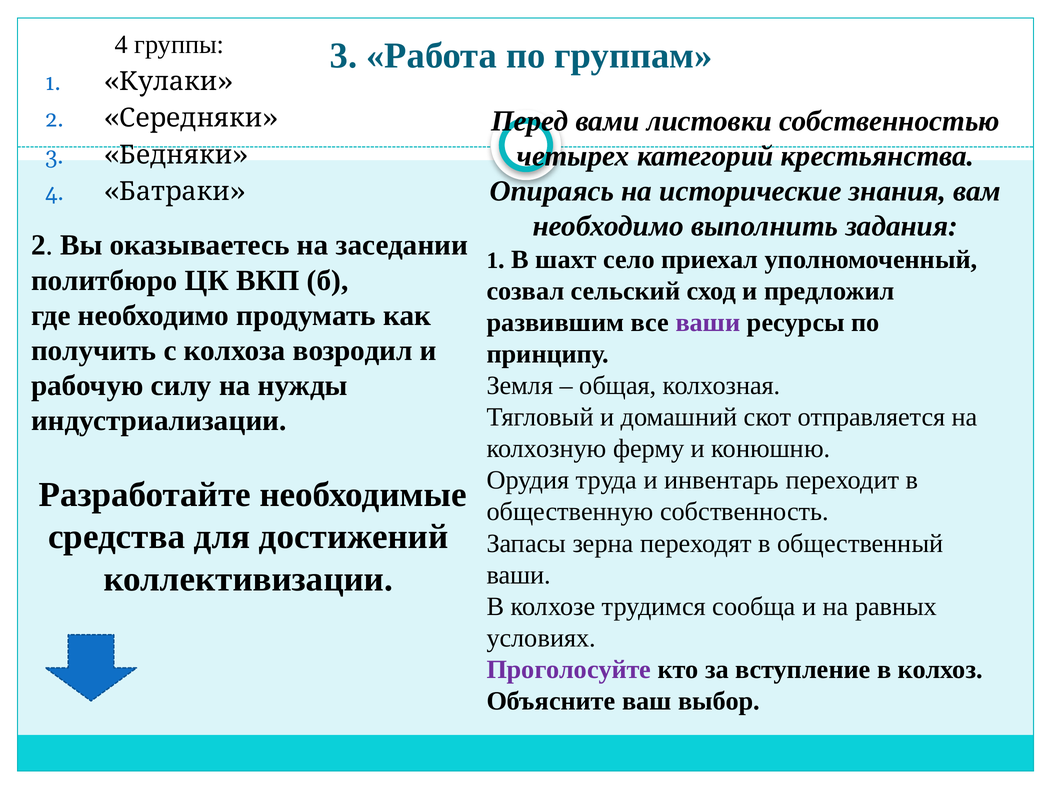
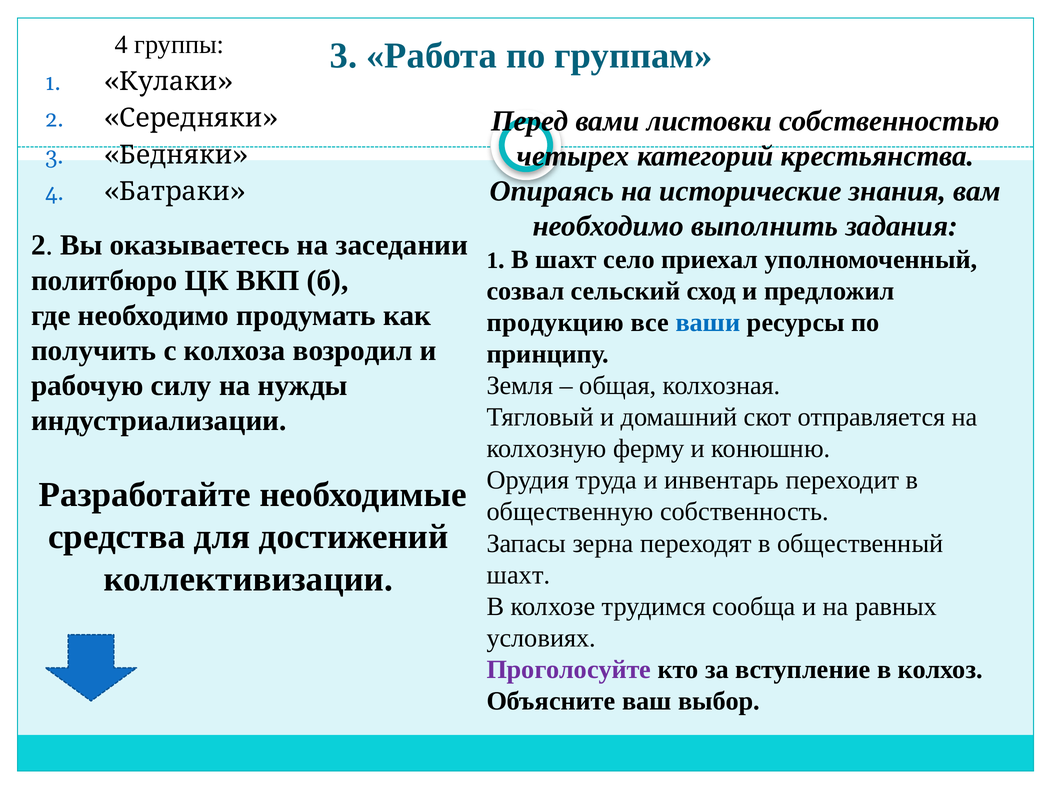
развившим: развившим -> продукцию (555, 322)
ваши colour: purple -> blue (708, 322)
ваши: ваши -> шахт (519, 575)
